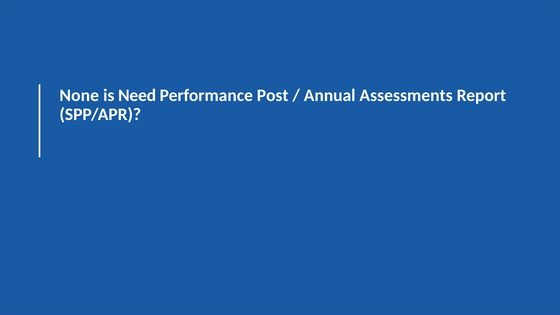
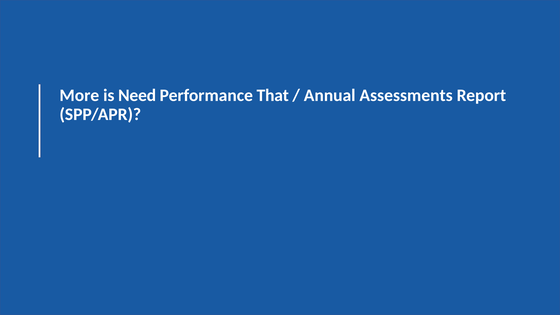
None: None -> More (79, 95)
Post: Post -> That (273, 95)
